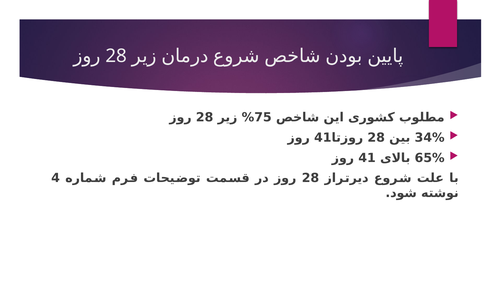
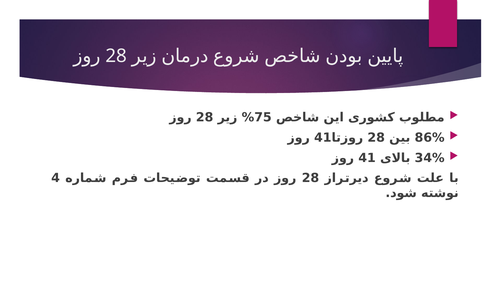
34%: 34% -> 86% (430, 138)
65%: 65% -> 34% (430, 158)
